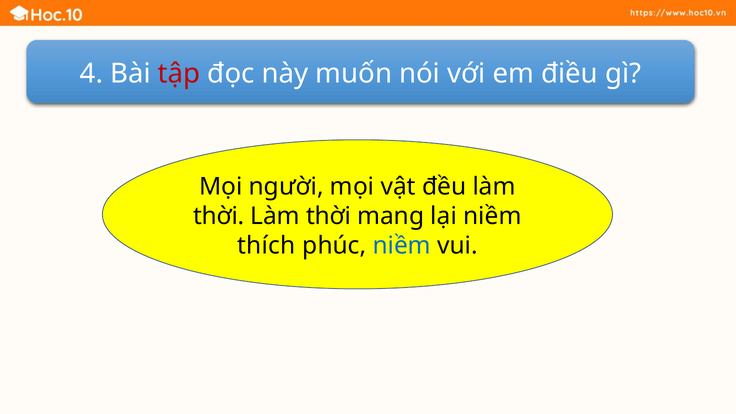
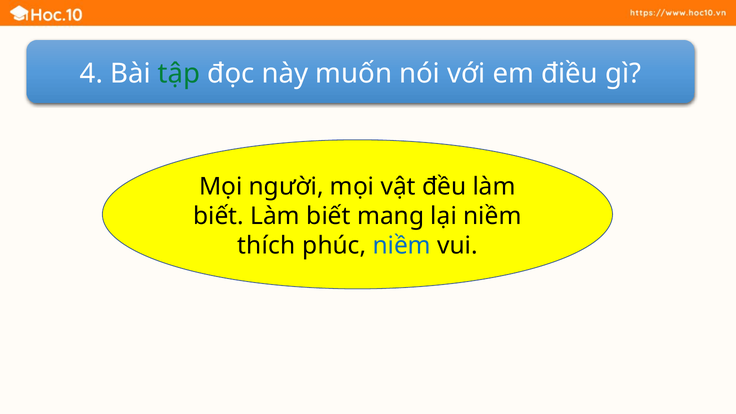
tập colour: red -> green (179, 73)
thời: thời -> biết (218, 216)
thời: thời -> biết (329, 216)
